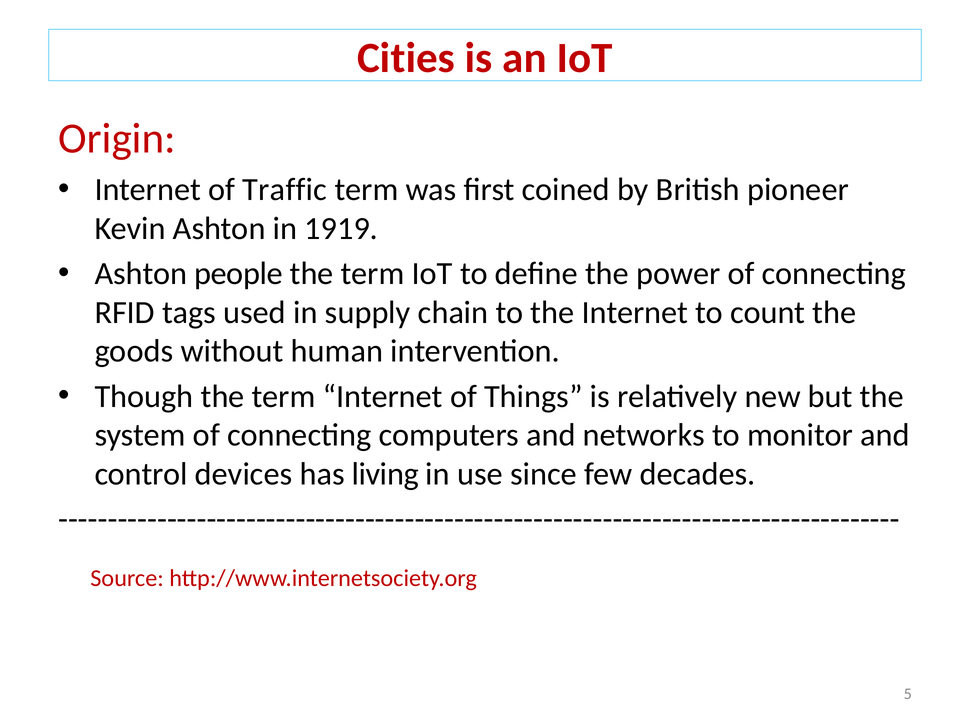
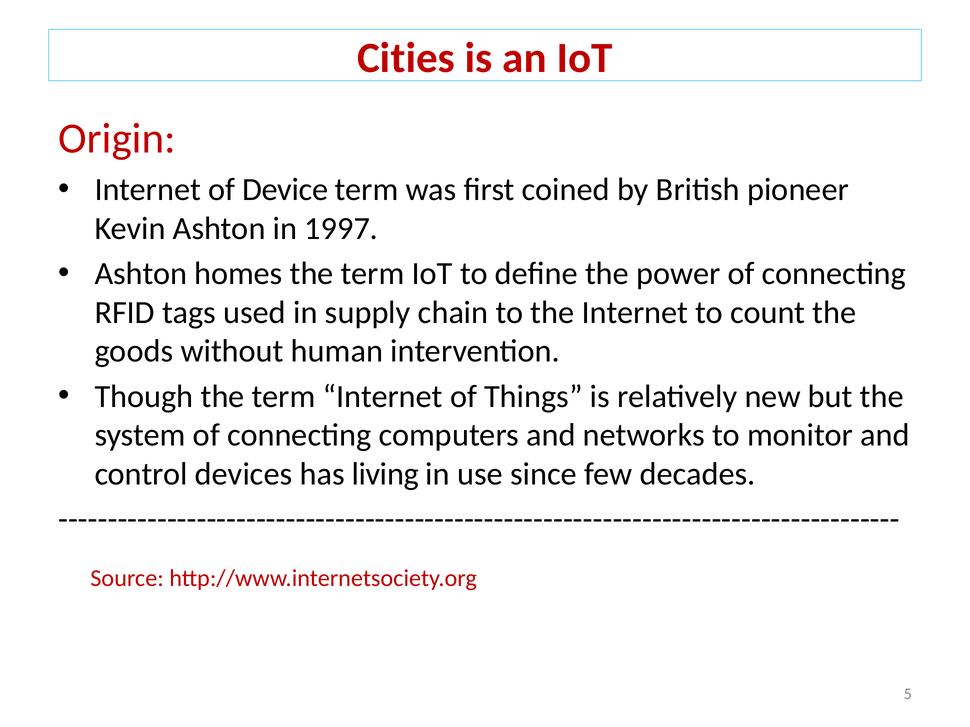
Traffic: Traffic -> Device (285, 190)
1919: 1919 -> 1997 (341, 229)
people: people -> homes (238, 274)
